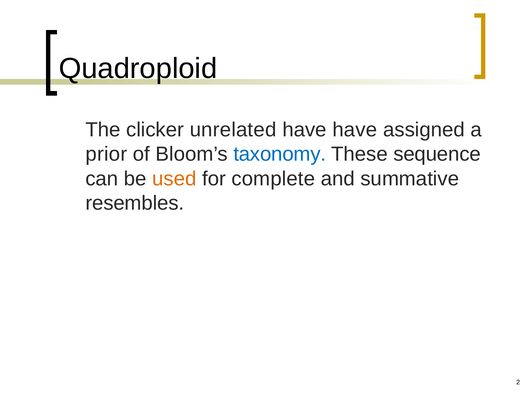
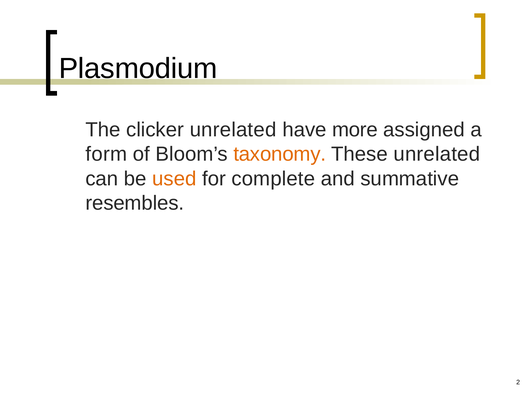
Quadroploid: Quadroploid -> Plasmodium (138, 69)
have have: have -> more (355, 130)
prior: prior -> form (106, 155)
taxonomy colour: blue -> orange (280, 155)
These sequence: sequence -> unrelated (437, 155)
